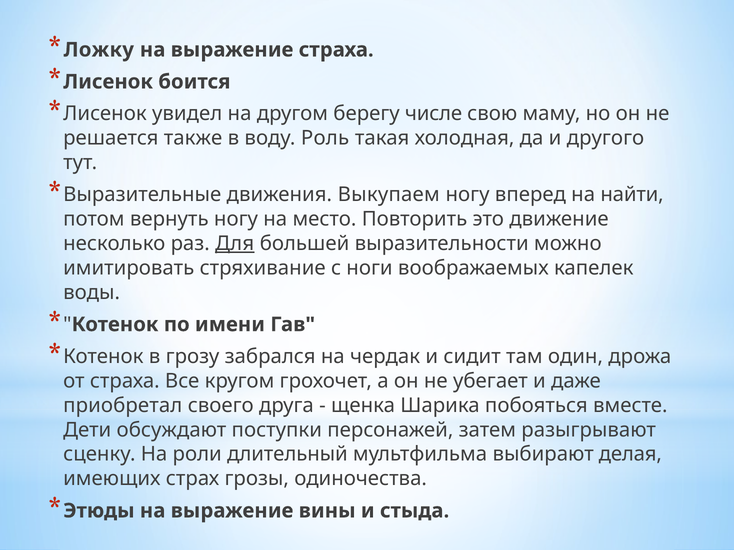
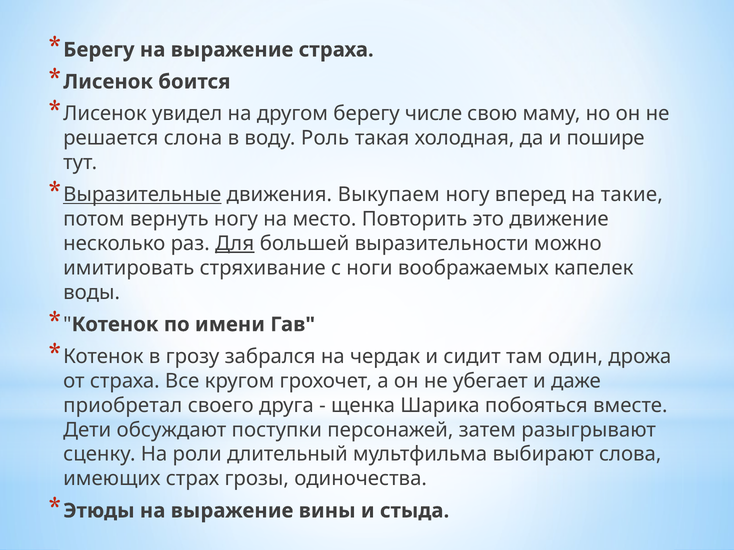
Ложку: Ложку -> Берегу (99, 50)
также: также -> слона (193, 138)
другого: другого -> пошире (606, 138)
Выразительные underline: none -> present (142, 195)
найти: найти -> такие (632, 195)
делая: делая -> слова (630, 455)
